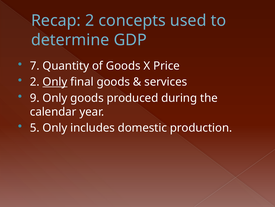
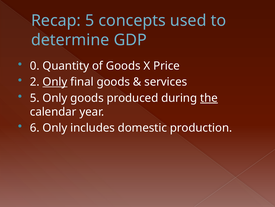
Recap 2: 2 -> 5 (90, 21)
7: 7 -> 0 (35, 66)
9: 9 -> 5 (35, 98)
the underline: none -> present (209, 98)
5: 5 -> 6 (35, 128)
